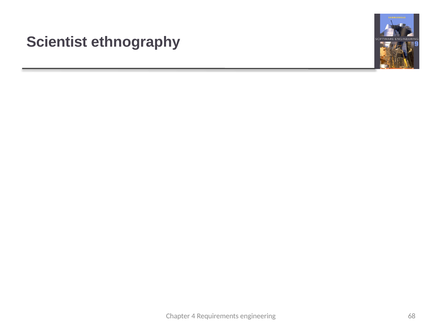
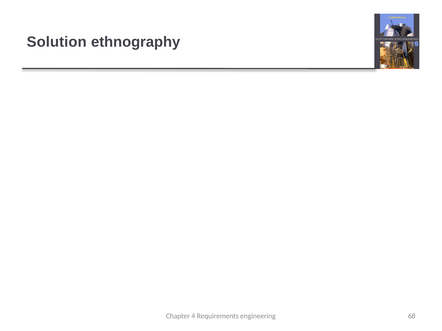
Scientist: Scientist -> Solution (57, 42)
